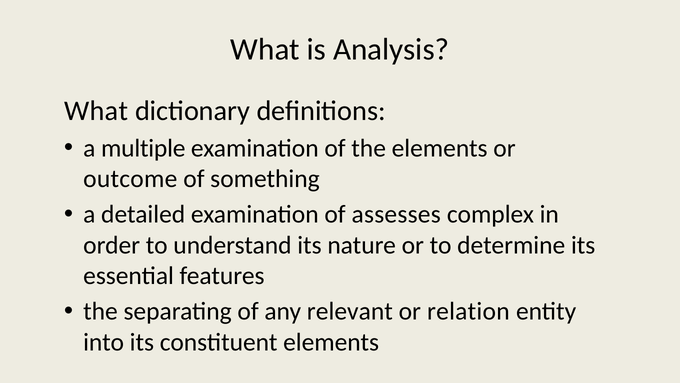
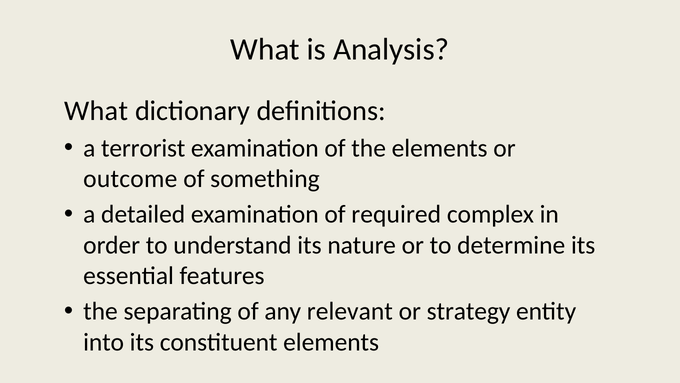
multiple: multiple -> terrorist (143, 148)
assesses: assesses -> required (396, 214)
relation: relation -> strategy (469, 311)
